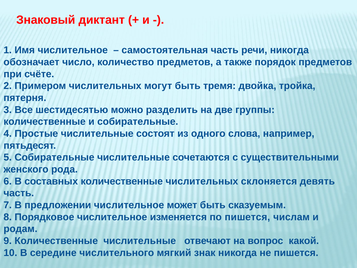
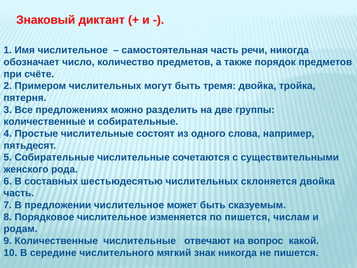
шестидесятью: шестидесятью -> предложениях (72, 110)
составных количественные: количественные -> шестьюдесятью (122, 181)
склоняется девять: девять -> двойка (317, 181)
